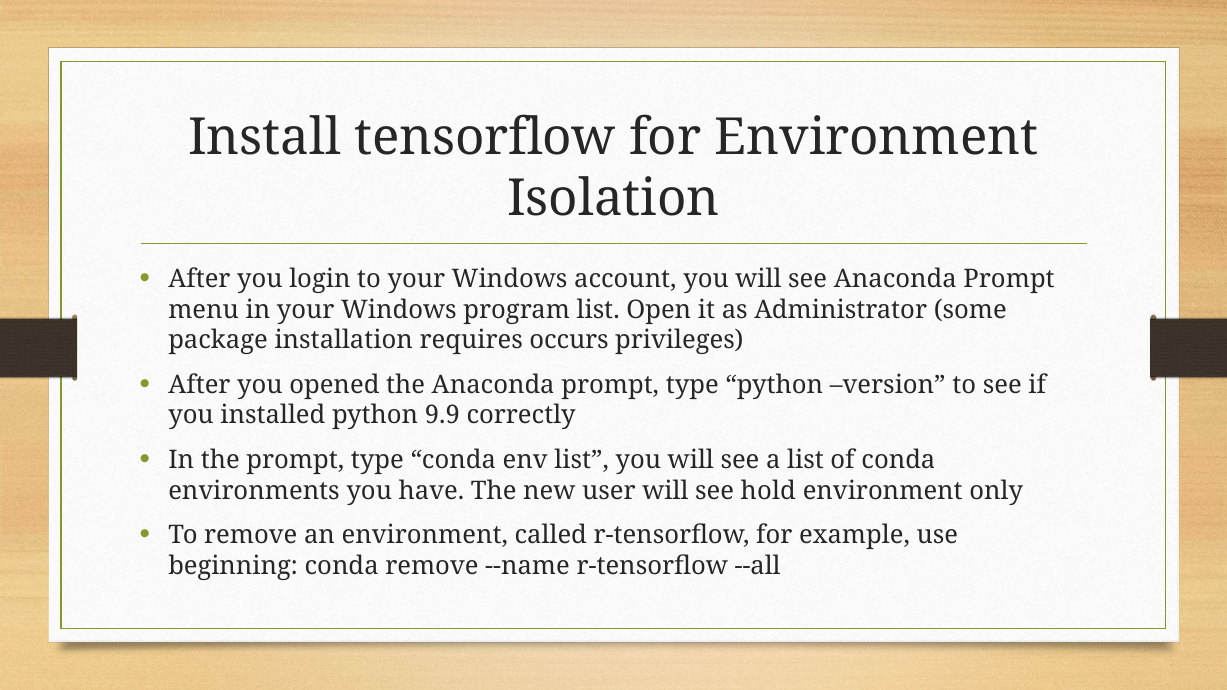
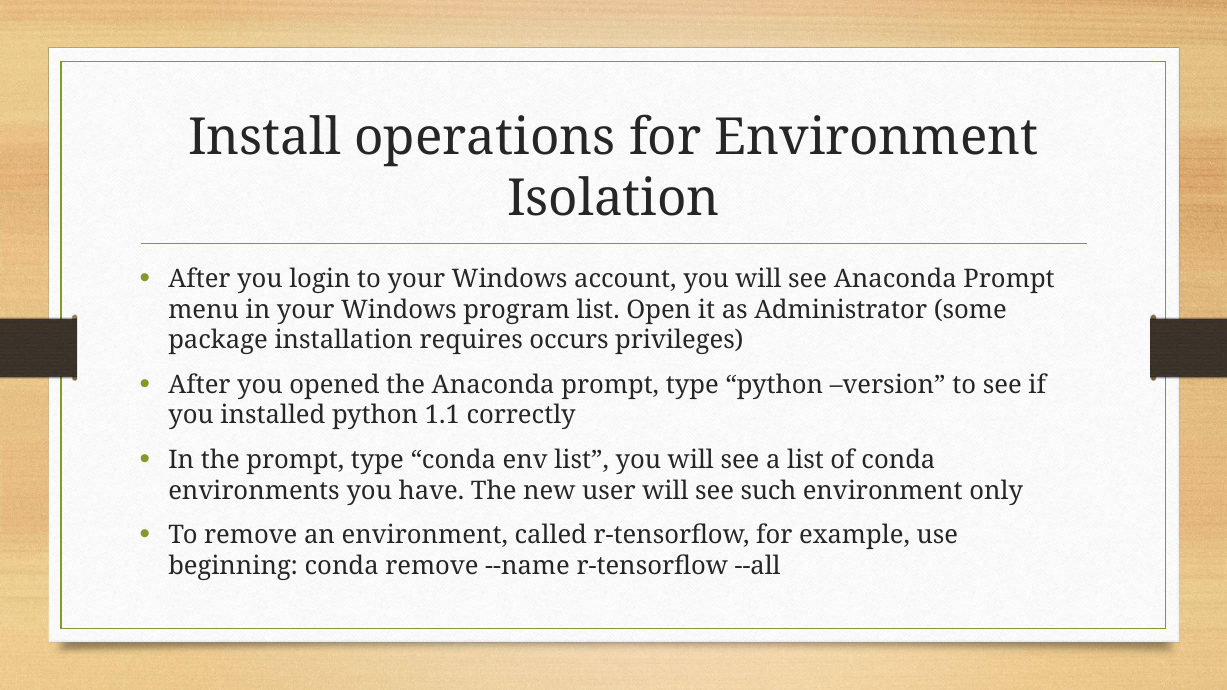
tensorflow: tensorflow -> operations (485, 138)
9.9: 9.9 -> 1.1 (442, 416)
hold: hold -> such (768, 491)
